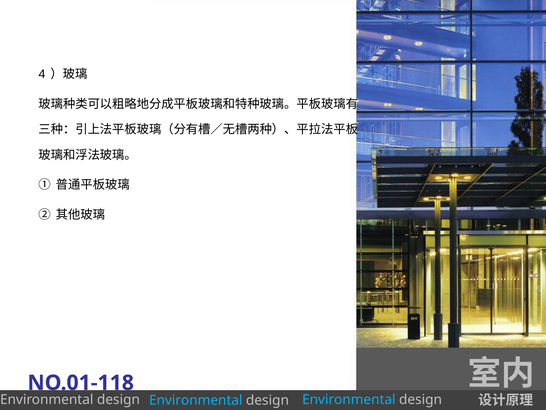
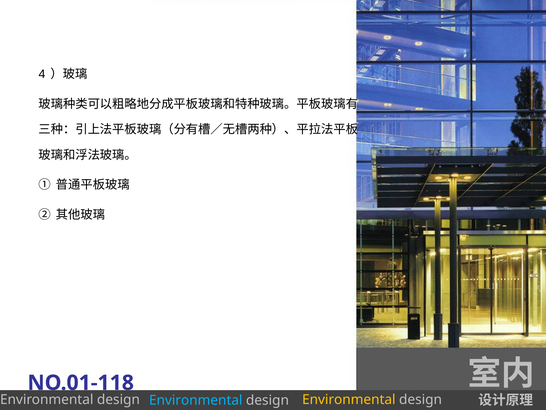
Environmental colour: light blue -> yellow (349, 399)
